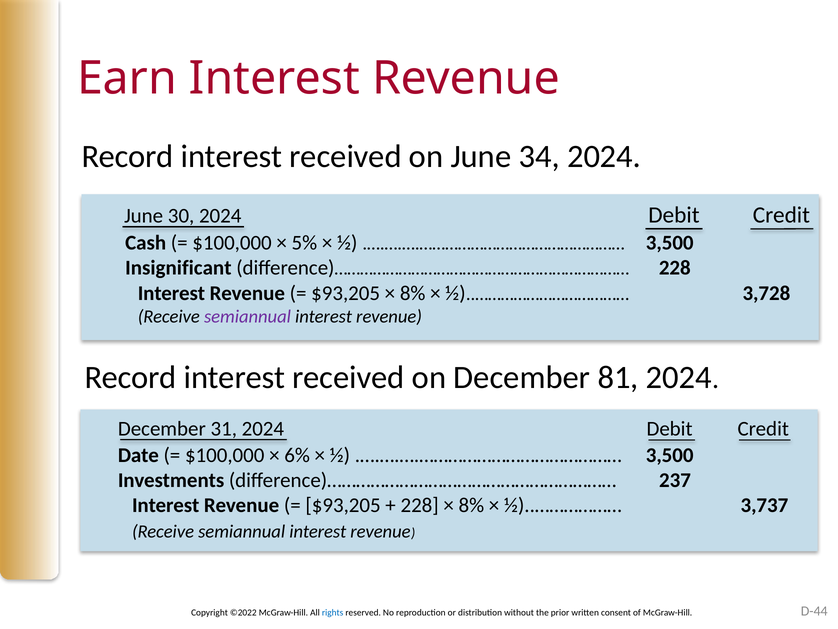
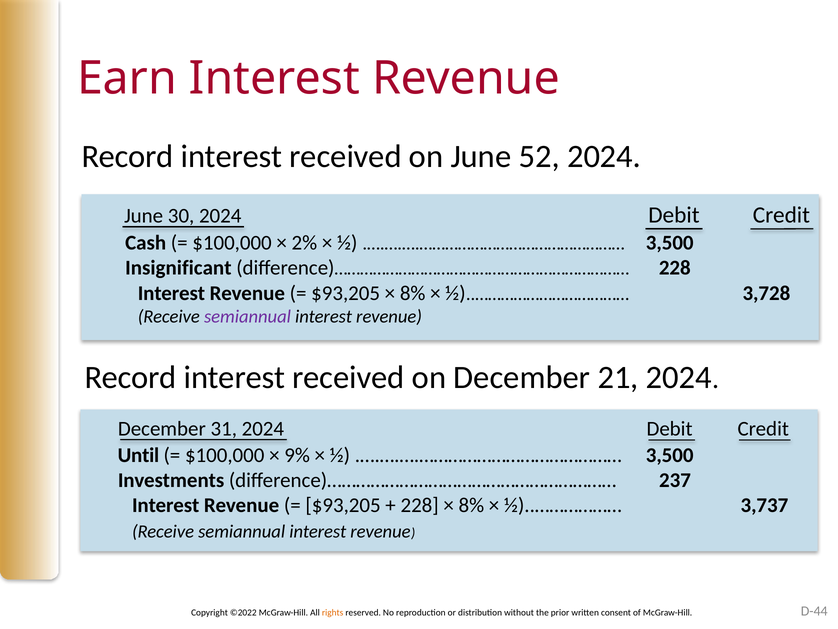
34: 34 -> 52 (539, 156)
5%: 5% -> 2% (304, 243)
81: 81 -> 21 (618, 377)
Date: Date -> Until (138, 455)
6%: 6% -> 9% (297, 455)
rights colour: blue -> orange (333, 612)
